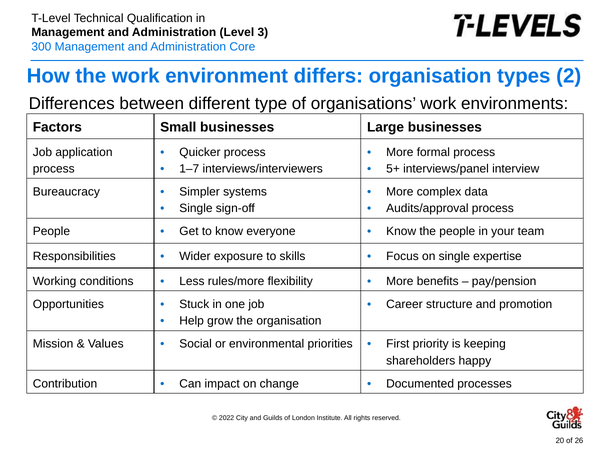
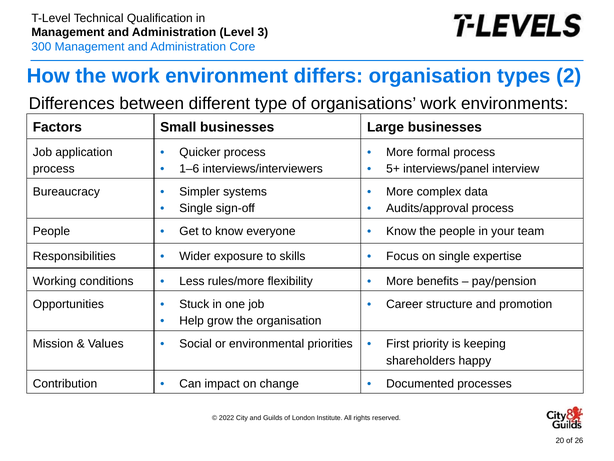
1–7: 1–7 -> 1–6 (189, 169)
